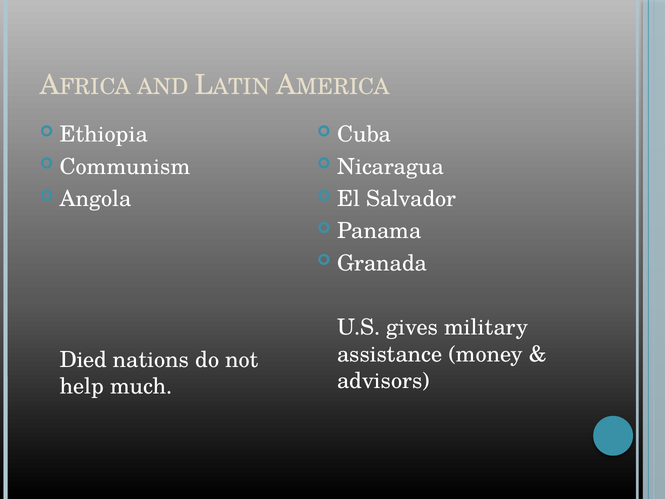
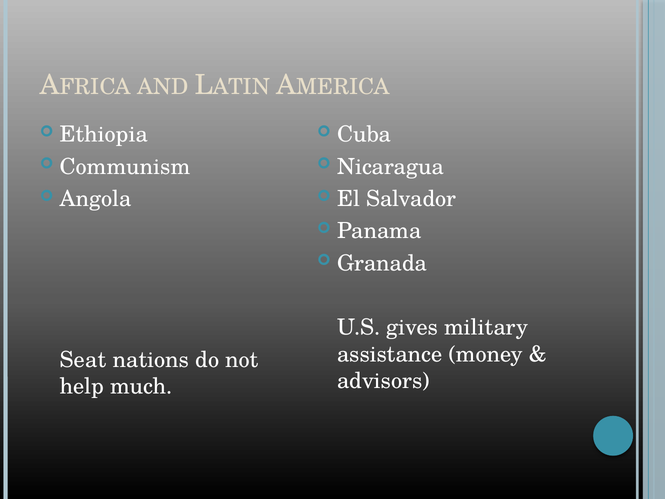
Died: Died -> Seat (83, 360)
